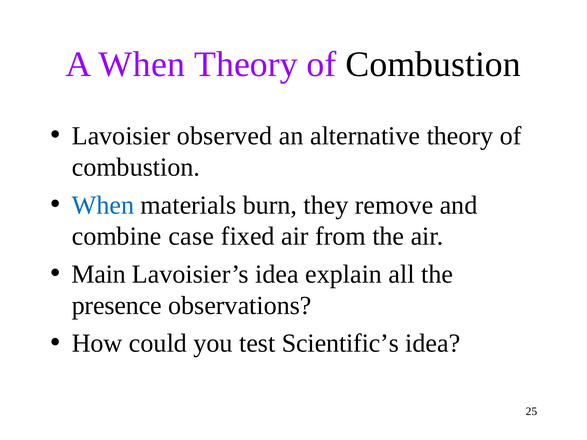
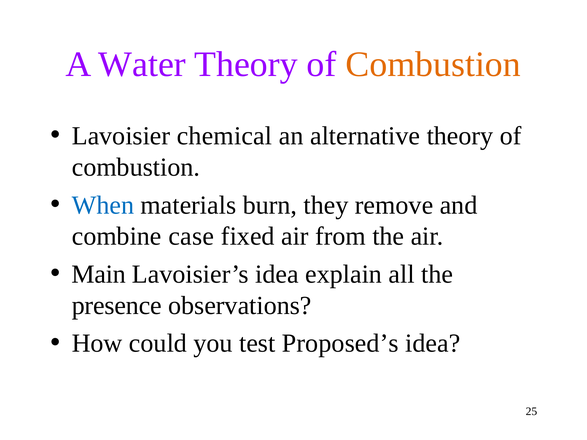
A When: When -> Water (142, 64)
Combustion colour: black -> orange (433, 64)
observed: observed -> chemical (225, 136)
Scientific’s: Scientific’s -> Proposed’s (340, 344)
